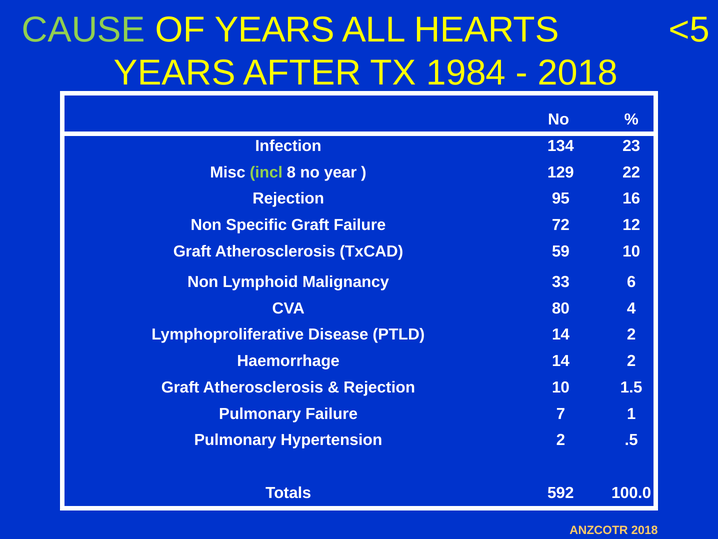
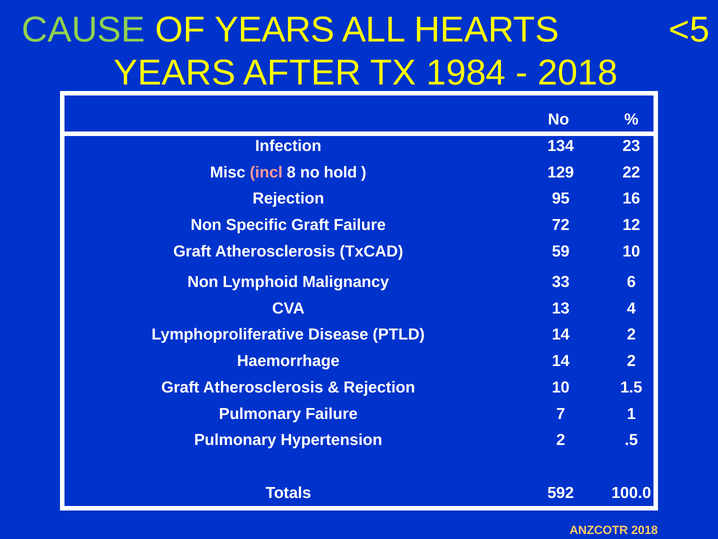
incl colour: light green -> pink (266, 172)
year: year -> hold (340, 172)
80: 80 -> 13 (561, 308)
